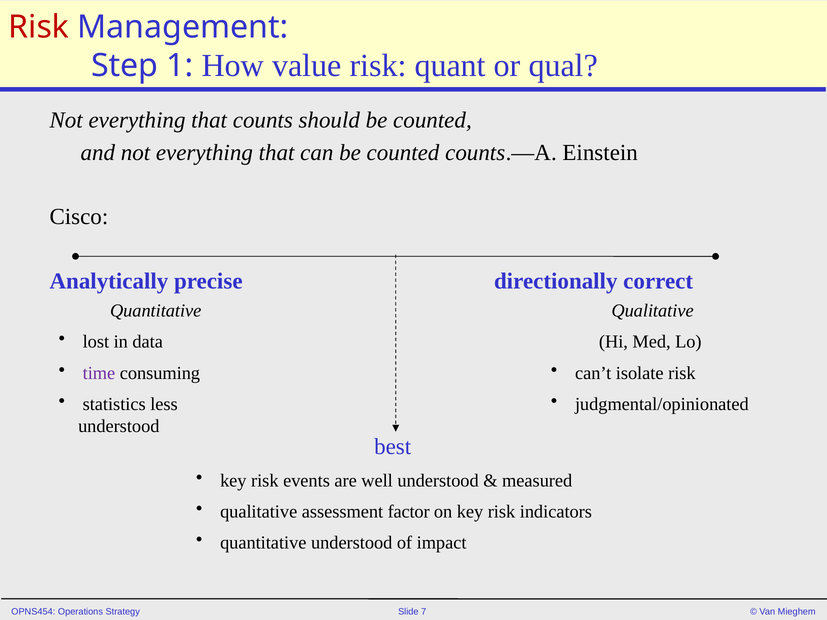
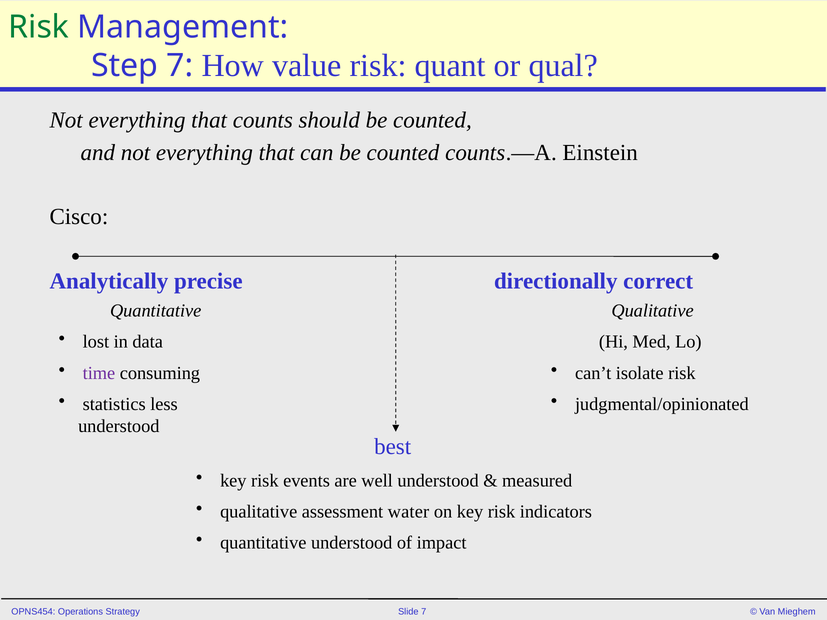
Risk colour: red -> green (39, 27)
Step 1: 1 -> 7 (180, 66)
factor: factor -> water (408, 512)
